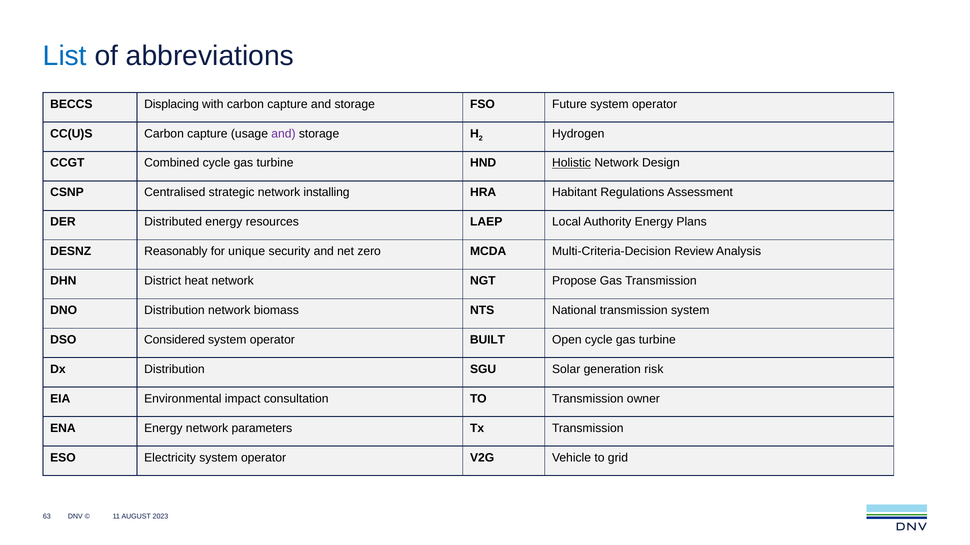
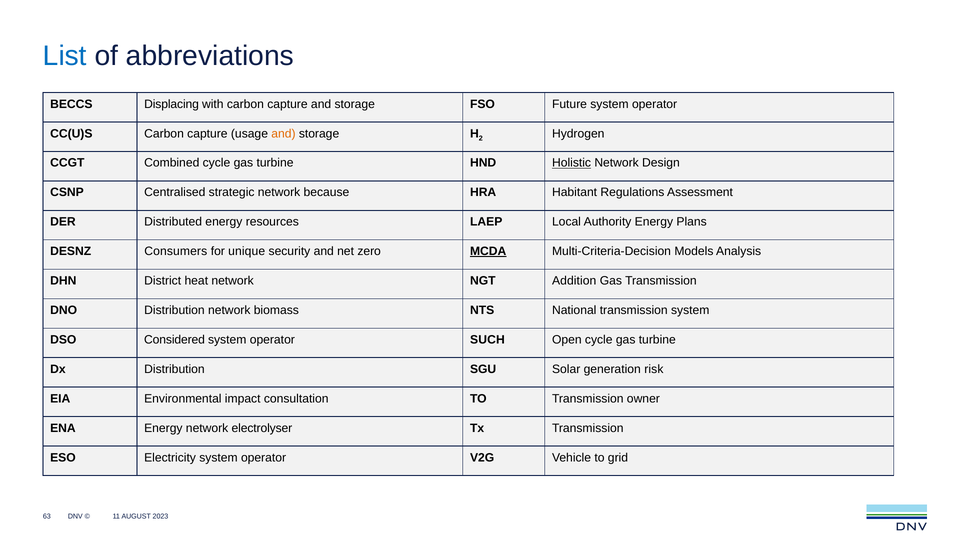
and colour: purple -> orange (283, 134)
installing: installing -> because (326, 193)
Reasonably: Reasonably -> Consumers (176, 252)
MCDA underline: none -> present (488, 252)
Review: Review -> Models (694, 252)
Propose: Propose -> Addition (574, 281)
BUILT: BUILT -> SUCH (487, 340)
parameters: parameters -> electrolyser (262, 429)
